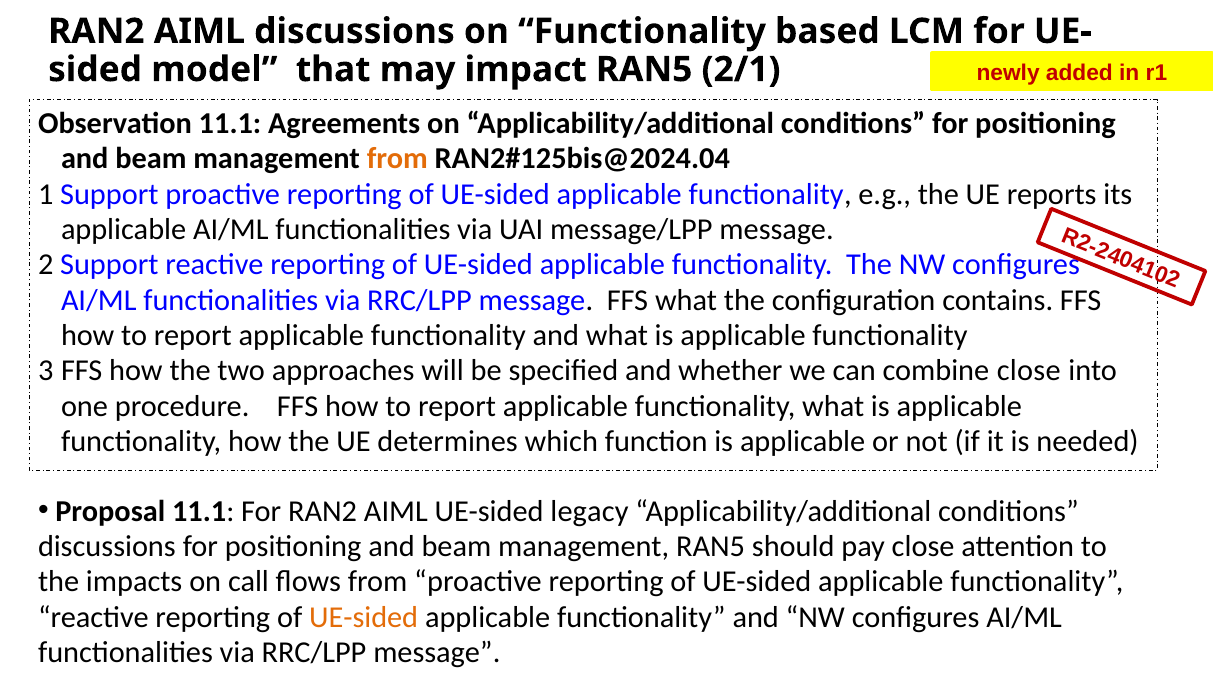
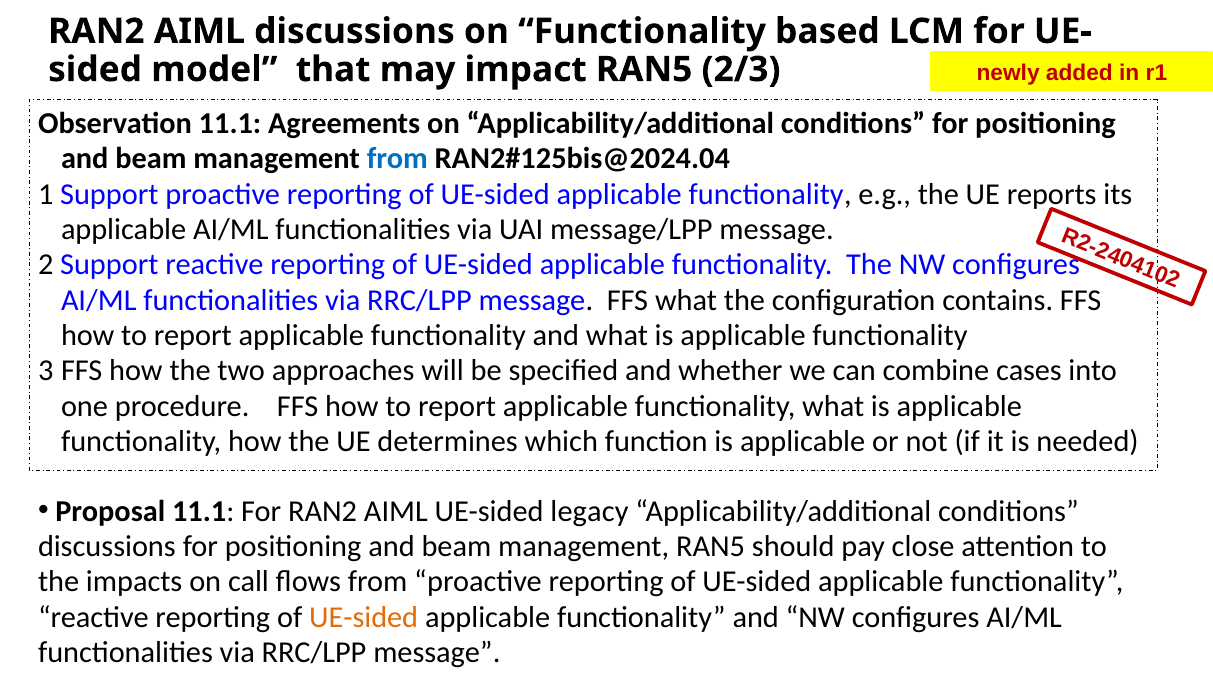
2/1: 2/1 -> 2/3 (741, 70)
from colour: orange -> blue (397, 159)
combine close: close -> cases (1029, 371)
